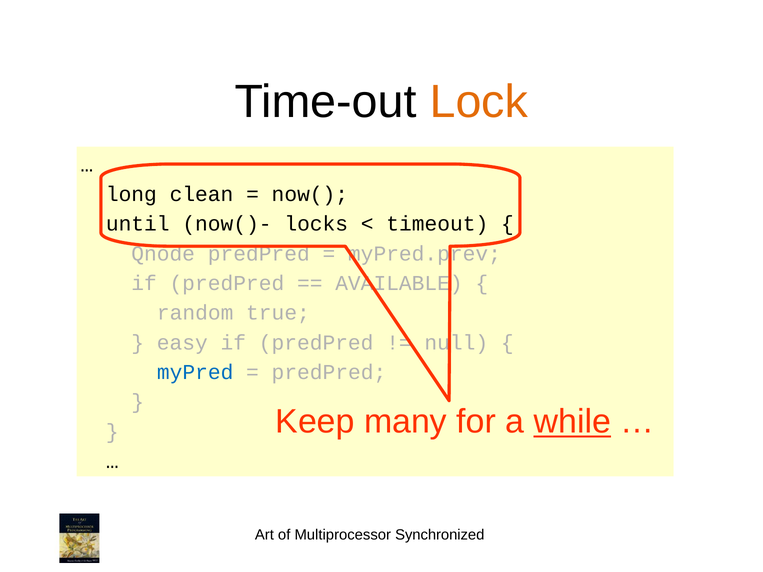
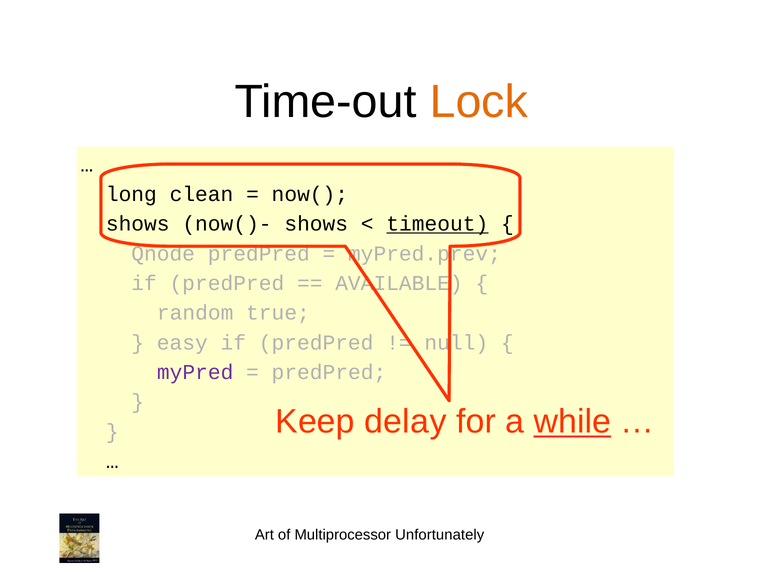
until: until -> shows (138, 224)
now()- locks: locks -> shows (316, 224)
timeout underline: none -> present (437, 224)
myPred colour: blue -> purple (195, 372)
many: many -> delay (405, 422)
Synchronized: Synchronized -> Unfortunately (440, 535)
